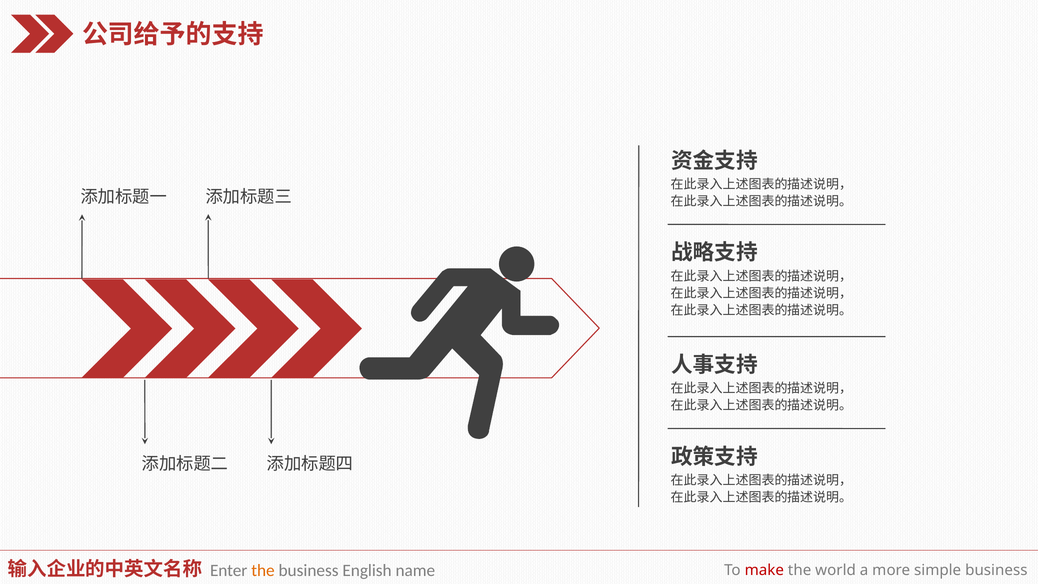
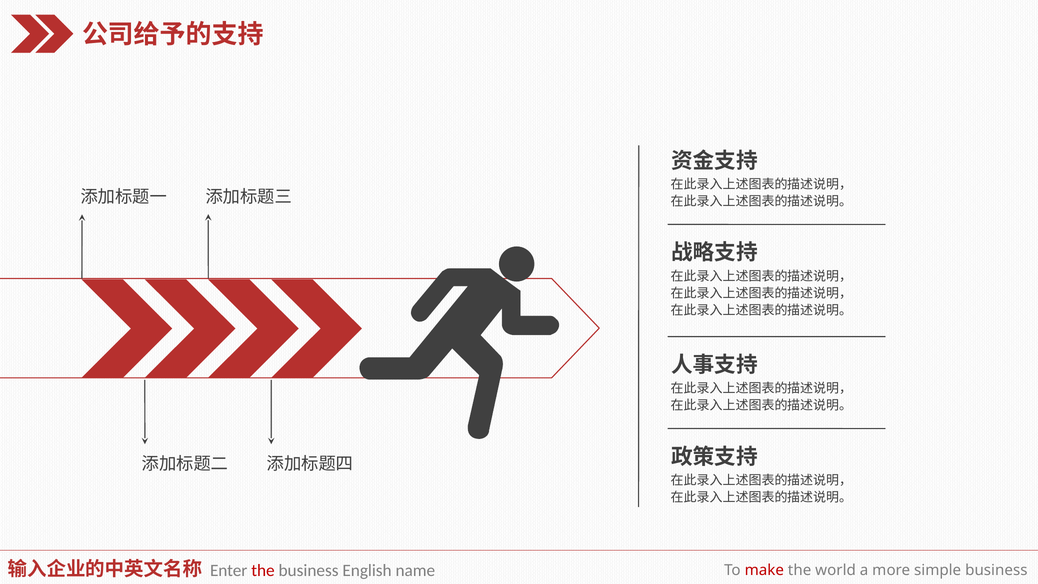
the colour: orange -> red (263, 570)
